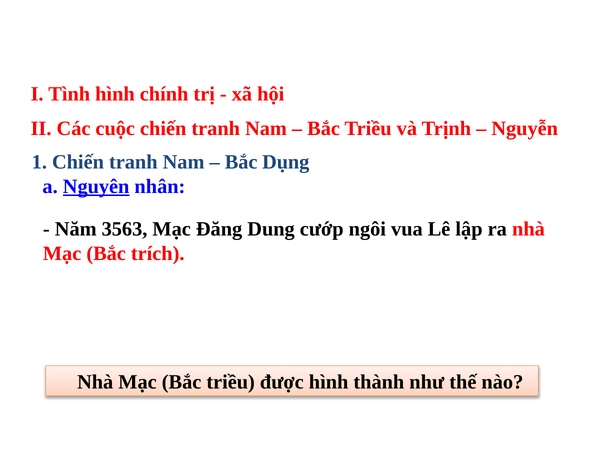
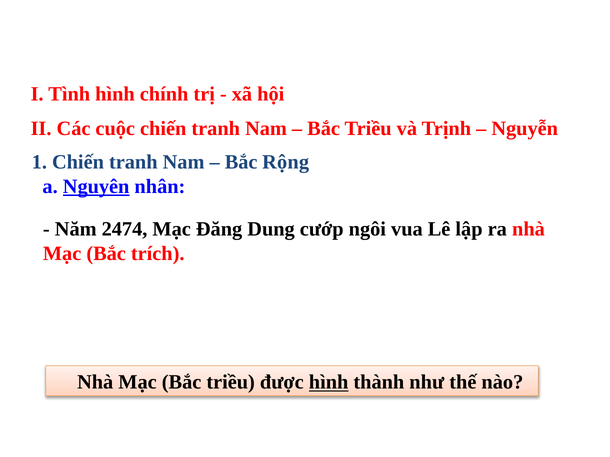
Dụng: Dụng -> Rộng (286, 162)
3563: 3563 -> 2474 (125, 229)
hình underline: none -> present (329, 383)
